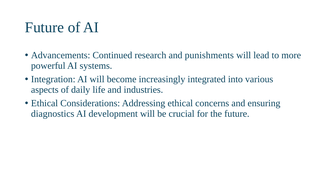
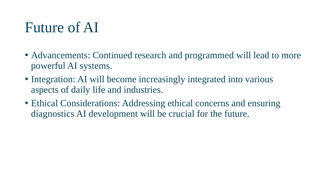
punishments: punishments -> programmed (209, 55)
